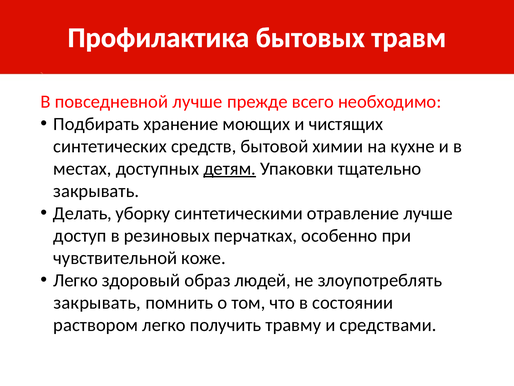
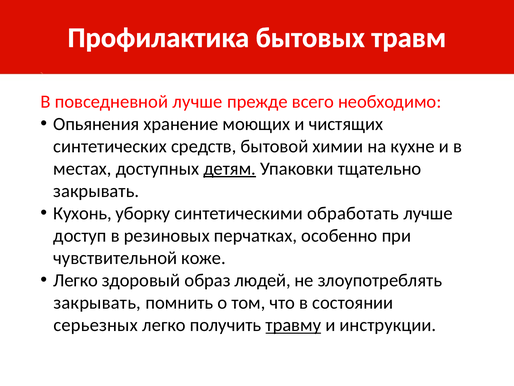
Подбирать: Подбирать -> Опьянения (96, 124)
Делать: Делать -> Кухонь (82, 213)
отравление: отравление -> обработать (353, 213)
раствором: раствором -> серьезных (96, 325)
травму underline: none -> present (293, 325)
средствами: средствами -> инструкции (388, 325)
